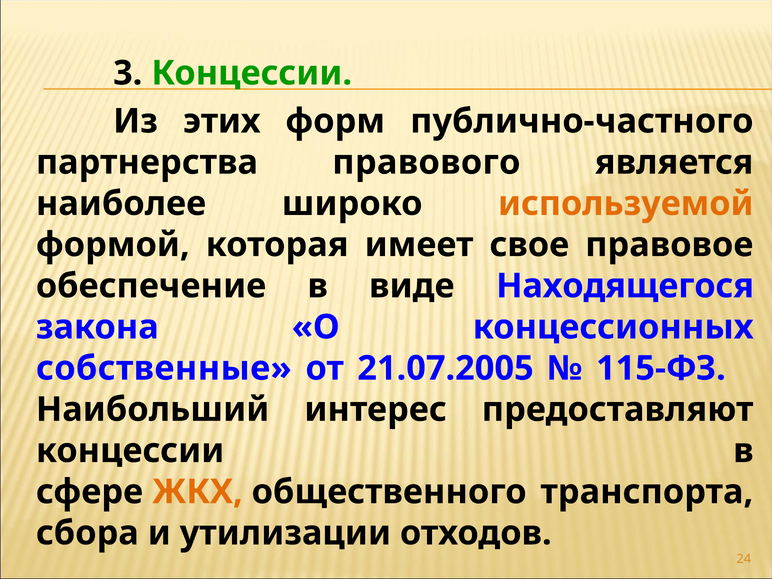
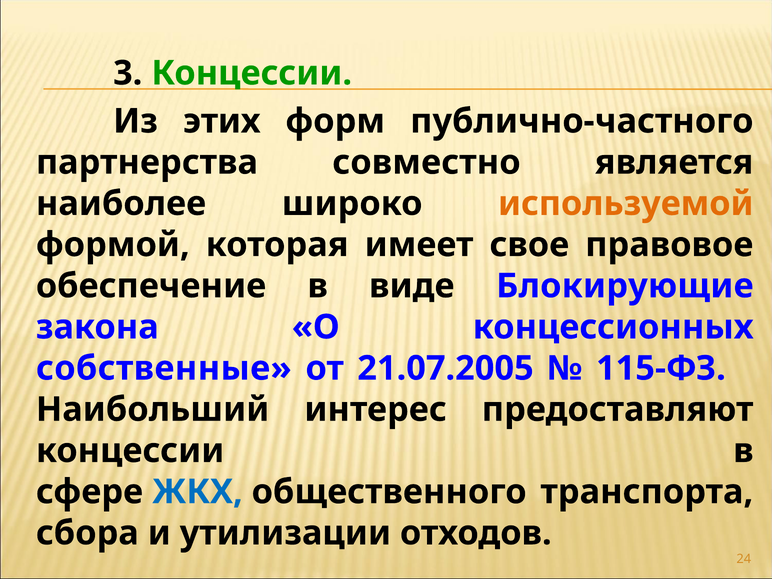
правового: правового -> совместно (426, 162)
Находящегося: Находящегося -> Блокирующие (625, 286)
ЖКХ colour: orange -> blue (197, 492)
